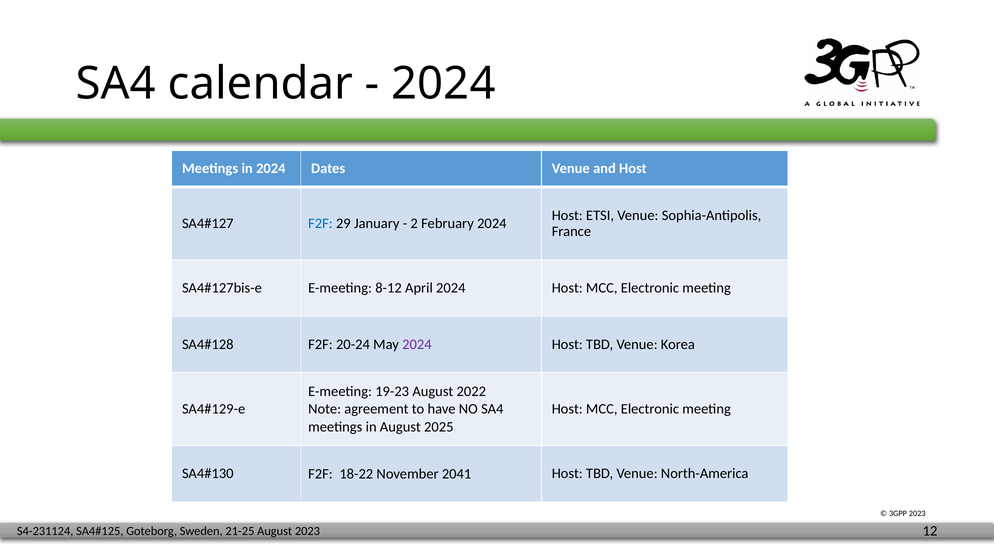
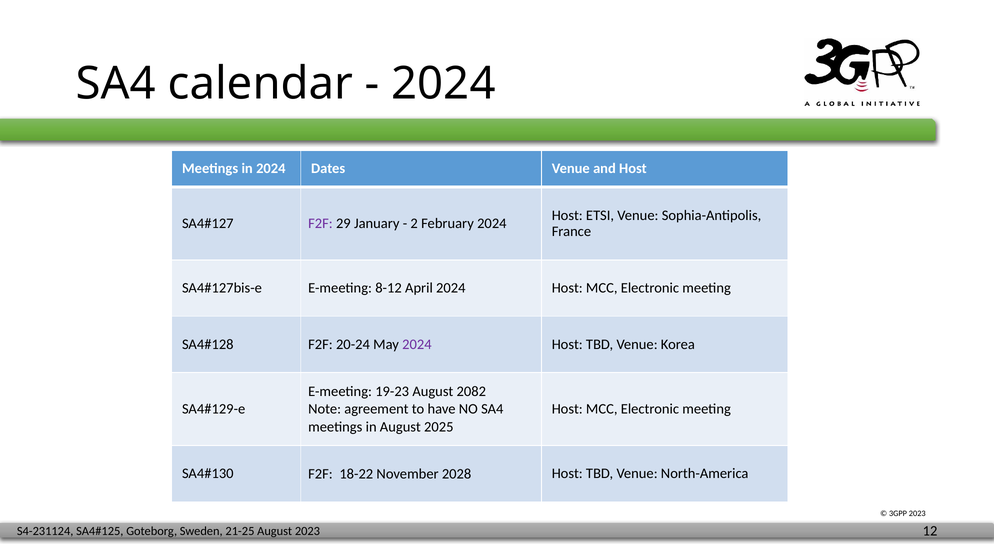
F2F colour: blue -> purple (320, 224)
2022: 2022 -> 2082 (471, 392)
2041: 2041 -> 2028 (457, 474)
